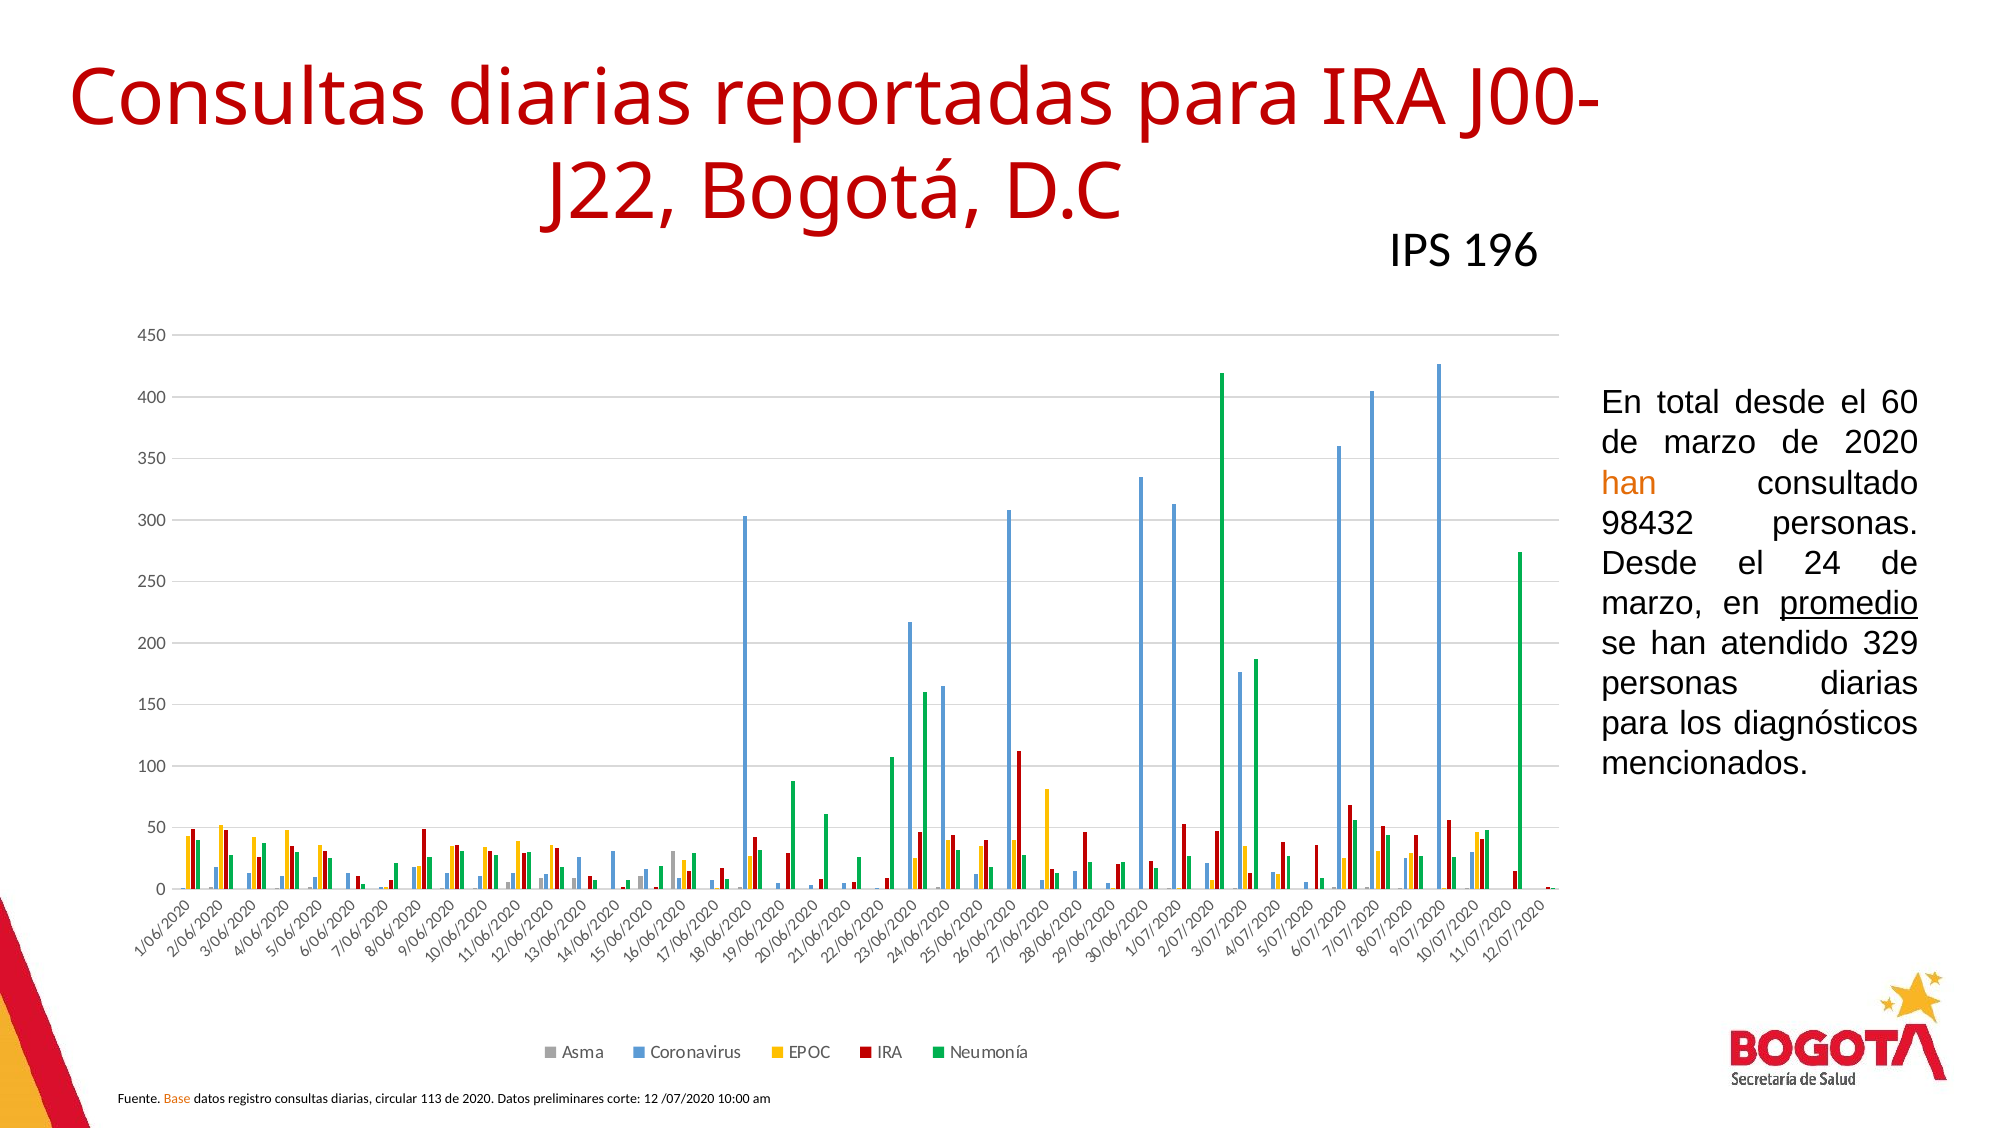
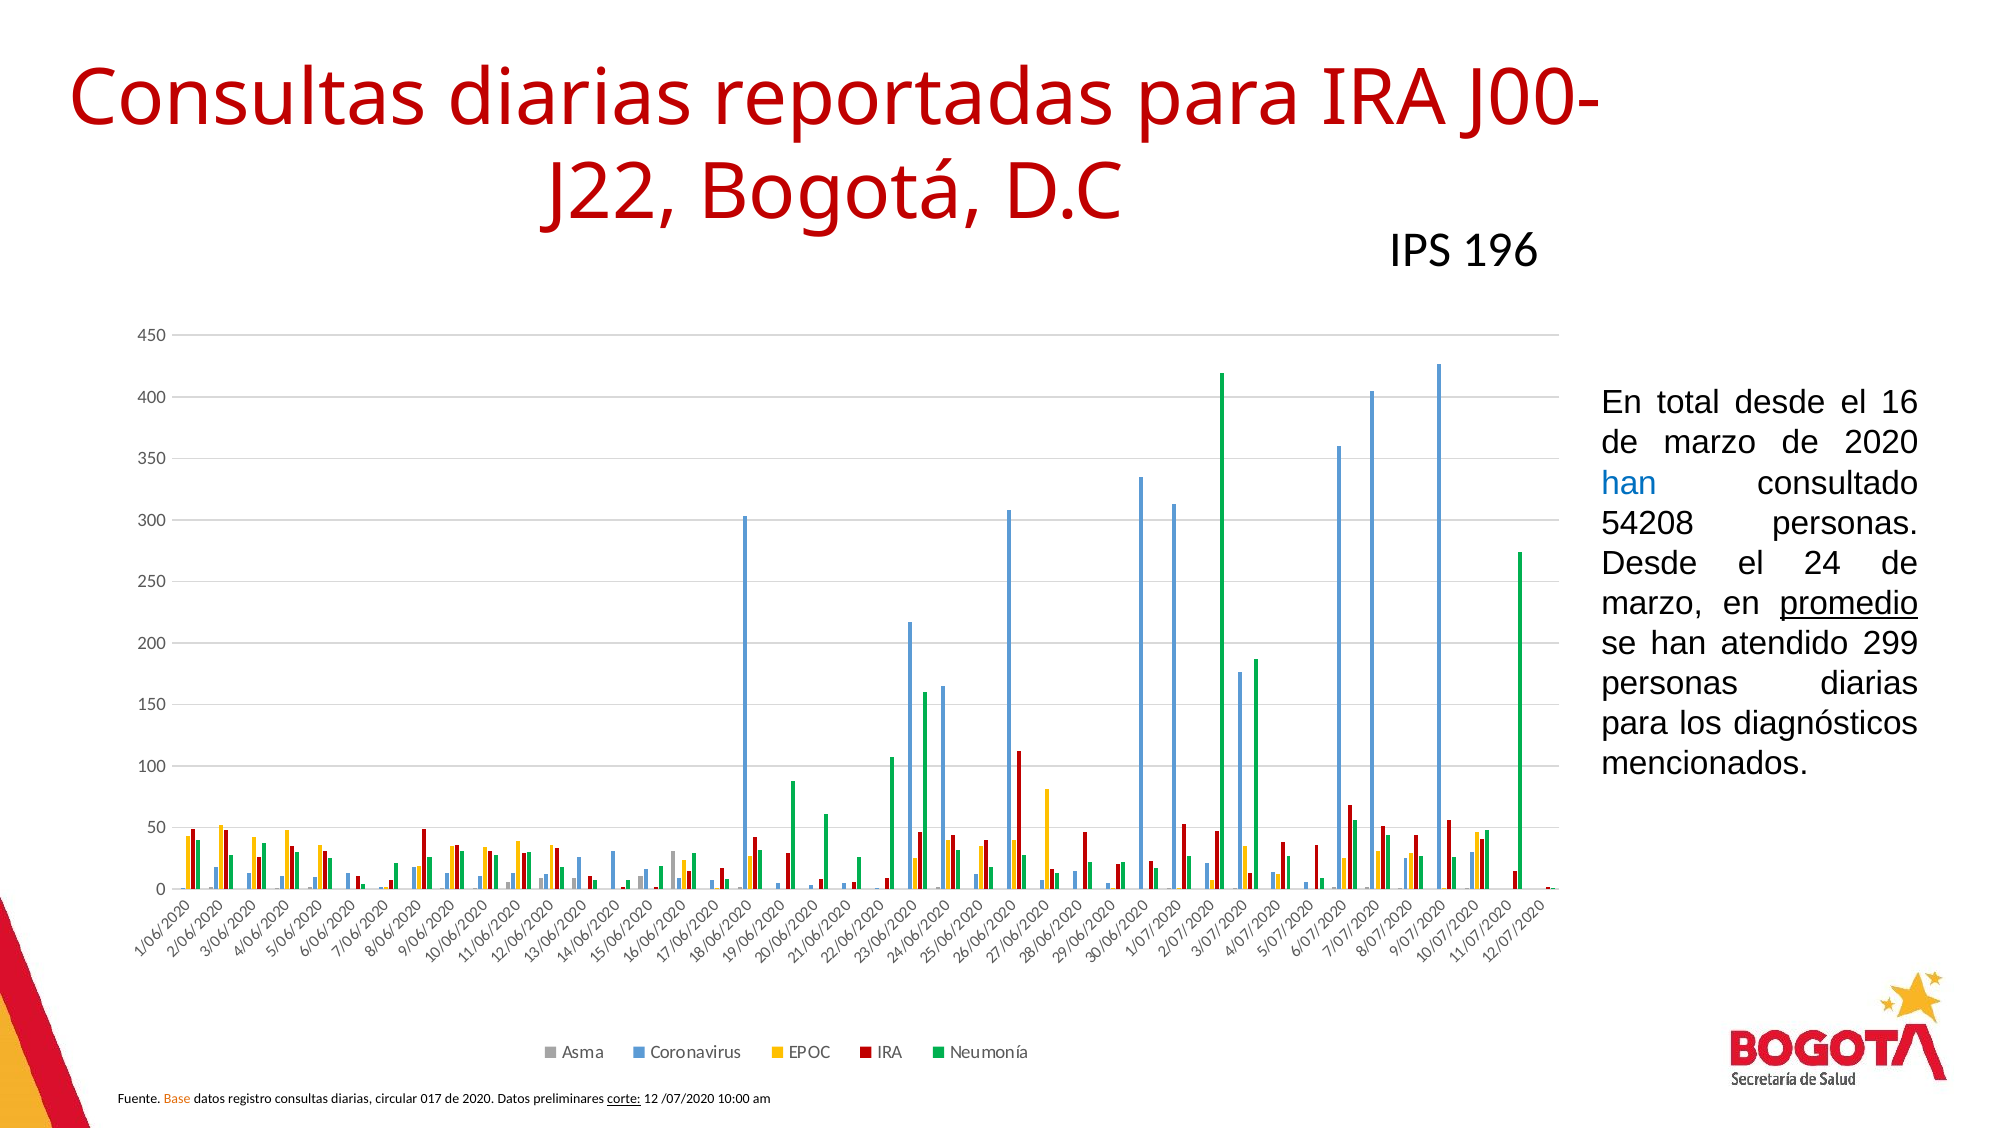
60: 60 -> 16 (1900, 403)
han colour: orange -> blue (1629, 483)
98432: 98432 -> 54208 (1648, 523)
329: 329 -> 299 (1891, 643)
113: 113 -> 017 (431, 1099)
corte underline: none -> present (624, 1099)
